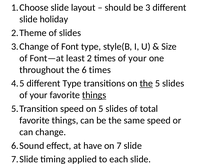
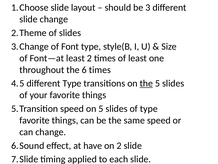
slide holiday: holiday -> change (54, 19)
times of your: your -> least (138, 58)
things underline: present -> none (94, 95)
of total: total -> type (149, 108)
on 7: 7 -> 2 (119, 145)
